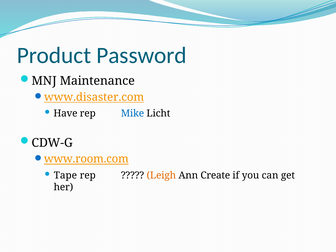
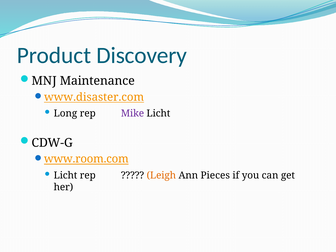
Password: Password -> Discovery (142, 55)
Have: Have -> Long (65, 113)
Mike colour: blue -> purple (132, 113)
Tape: Tape -> Licht (65, 175)
Create: Create -> Pieces (215, 175)
